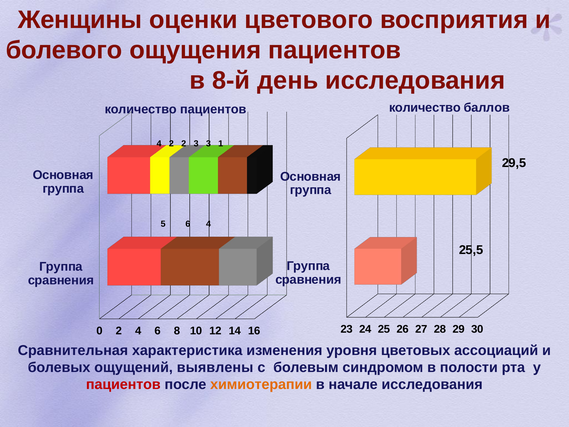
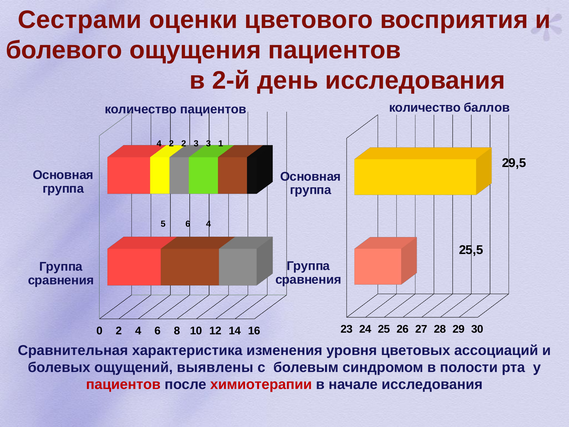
Женщины: Женщины -> Сестрами (80, 20)
8-й: 8-й -> 2-й (231, 80)
химиотерапии colour: orange -> red (261, 384)
